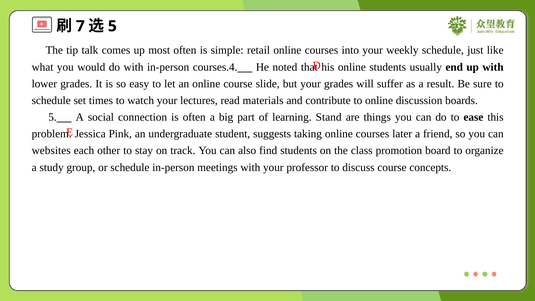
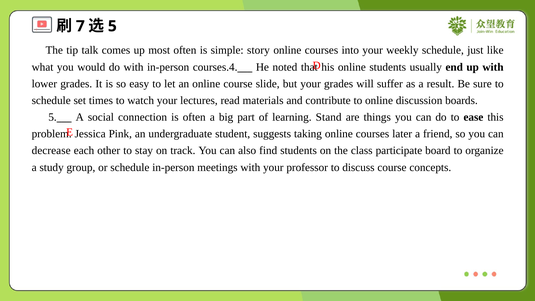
retail: retail -> story (258, 50)
websites: websites -> decrease (51, 151)
promotion: promotion -> participate (399, 151)
